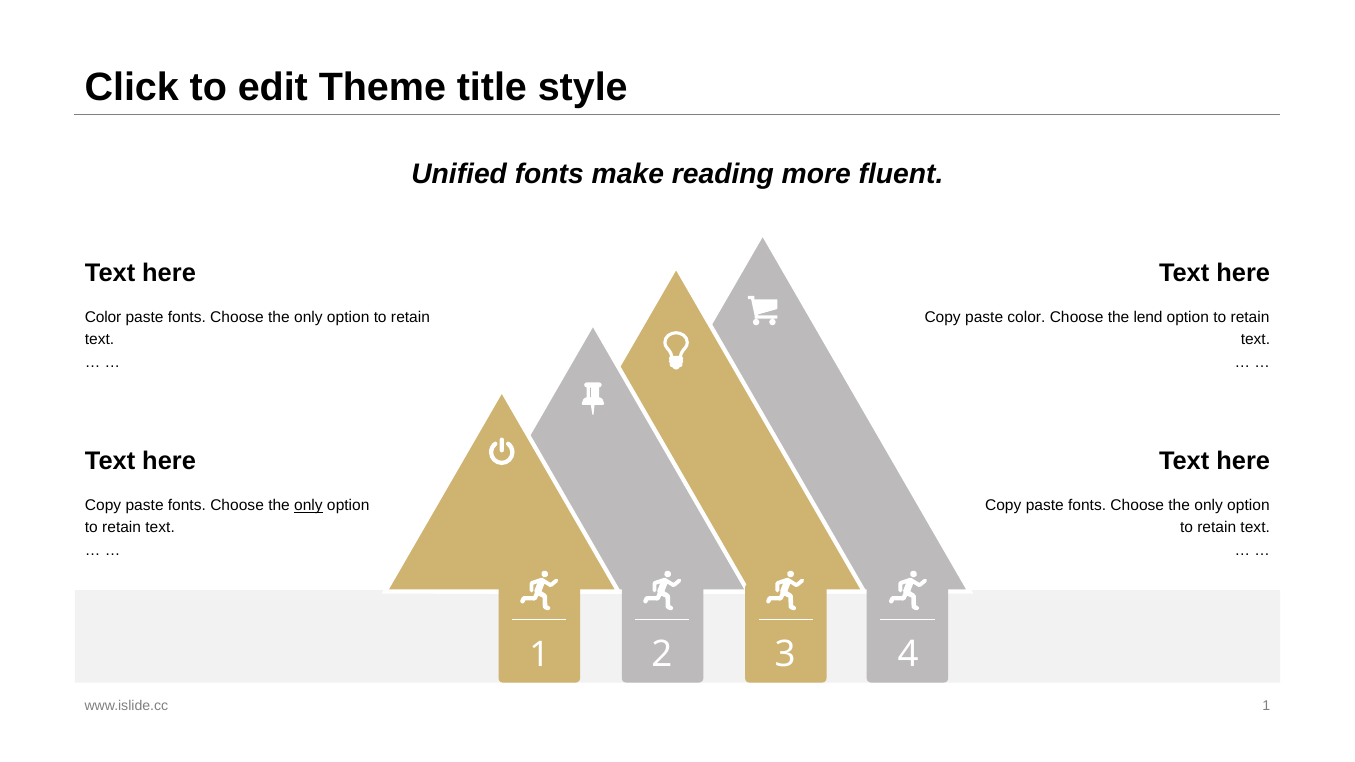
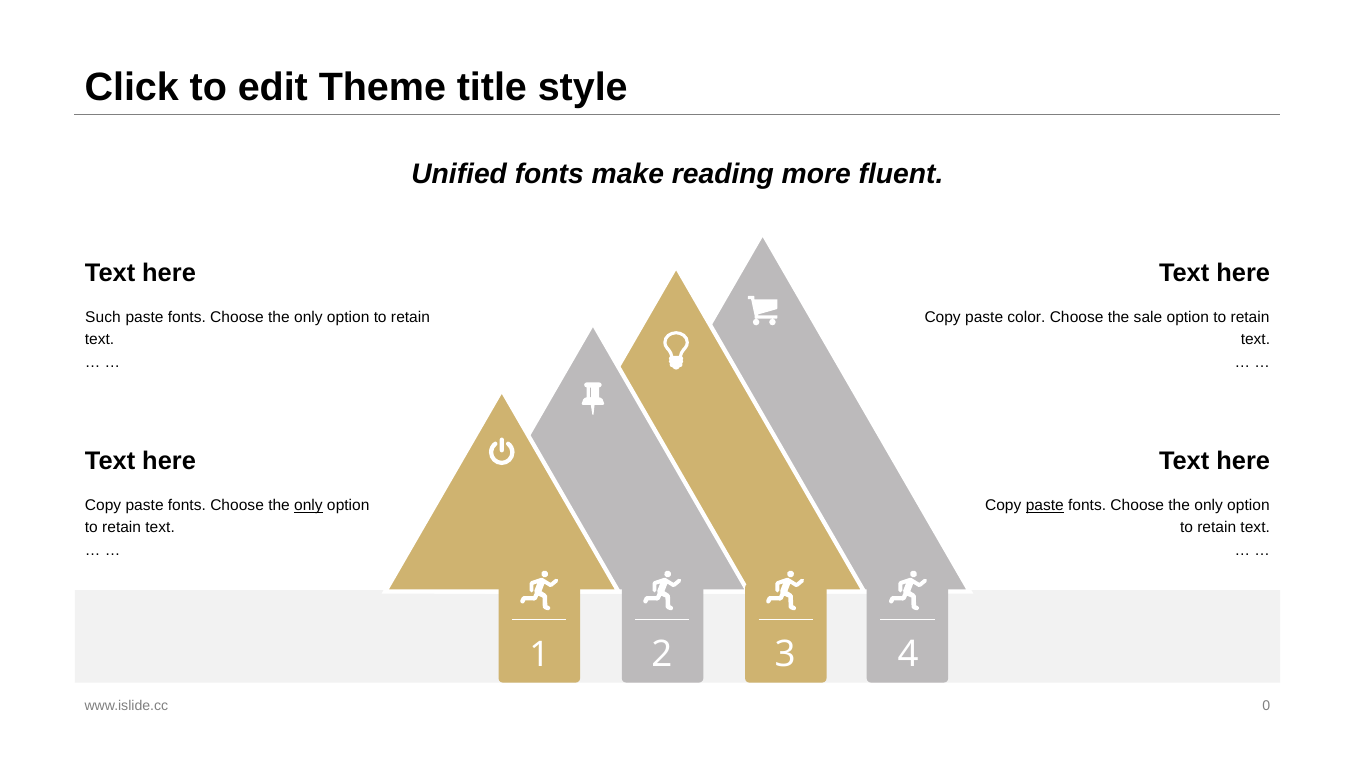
Color: Color -> Such (103, 318)
lend: lend -> sale (1148, 318)
paste underline: none -> present (1045, 506)
www.islide.cc 1: 1 -> 0 (1266, 706)
